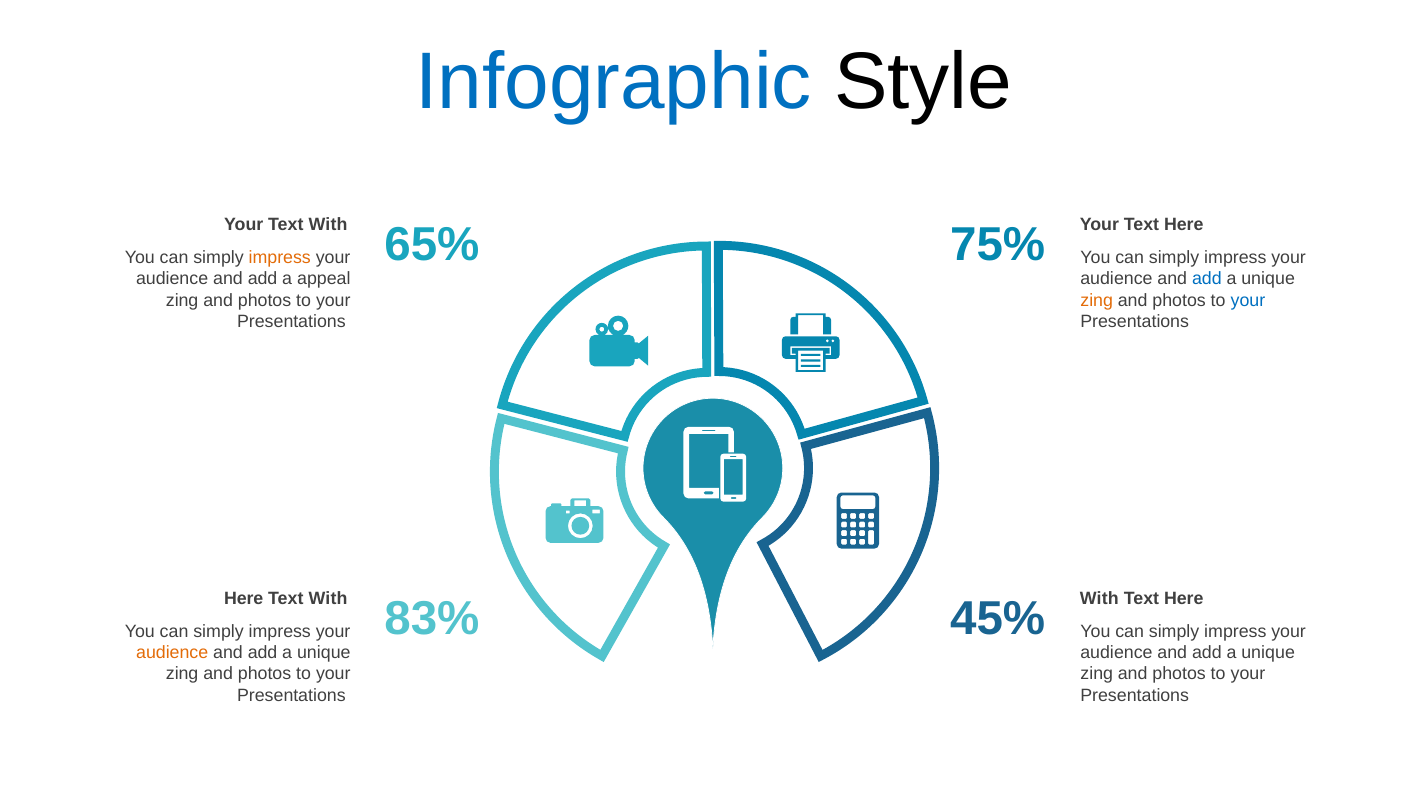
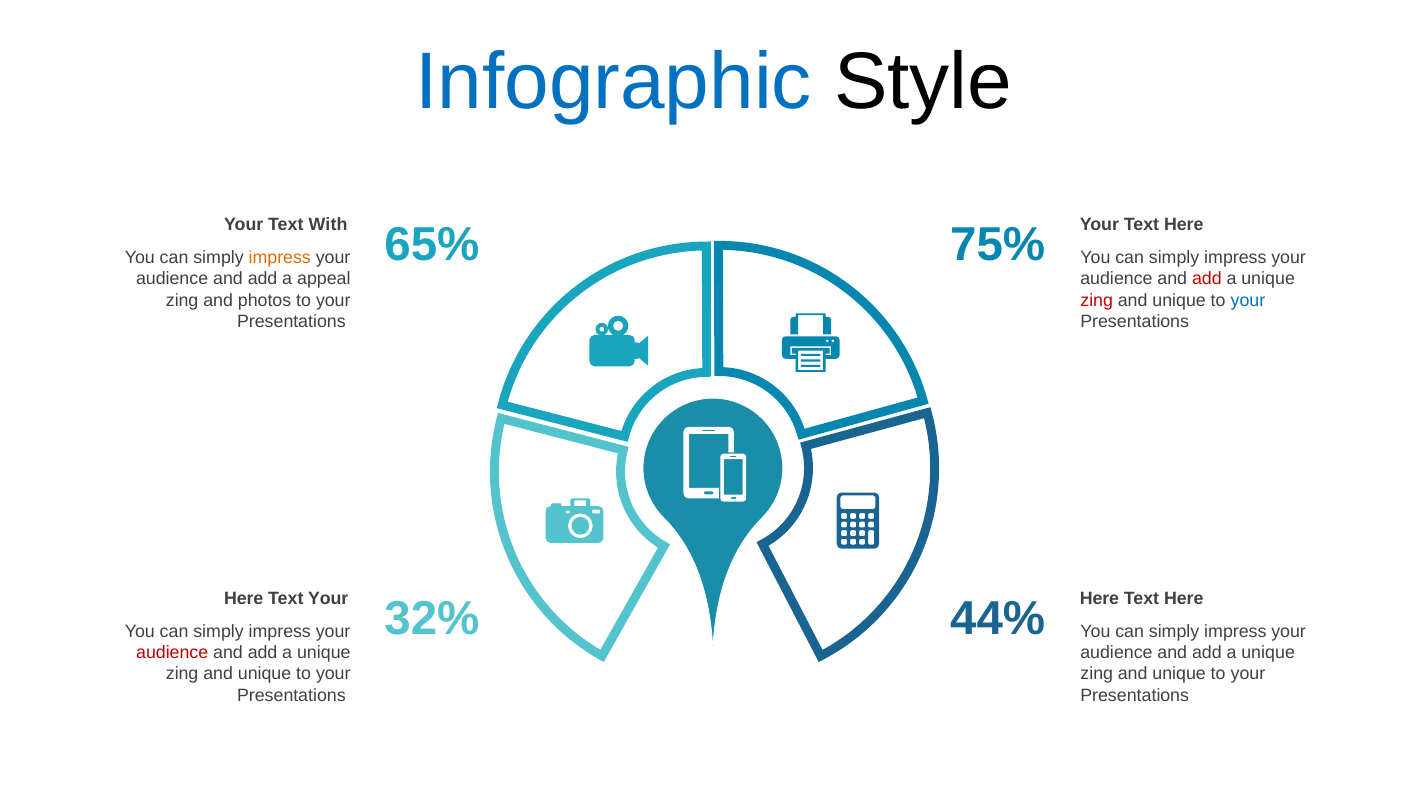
add colour: blue -> red (1207, 279)
zing colour: orange -> red (1097, 300)
photos: photos -> unique (1179, 300)
With: With -> Your (328, 598)
With: With -> Here (1099, 598)
83%: 83% -> 32% (432, 618)
45%: 45% -> 44% (998, 618)
audience colour: orange -> red (172, 652)
photos: photos -> unique (265, 674)
photos: photos -> unique (1179, 674)
